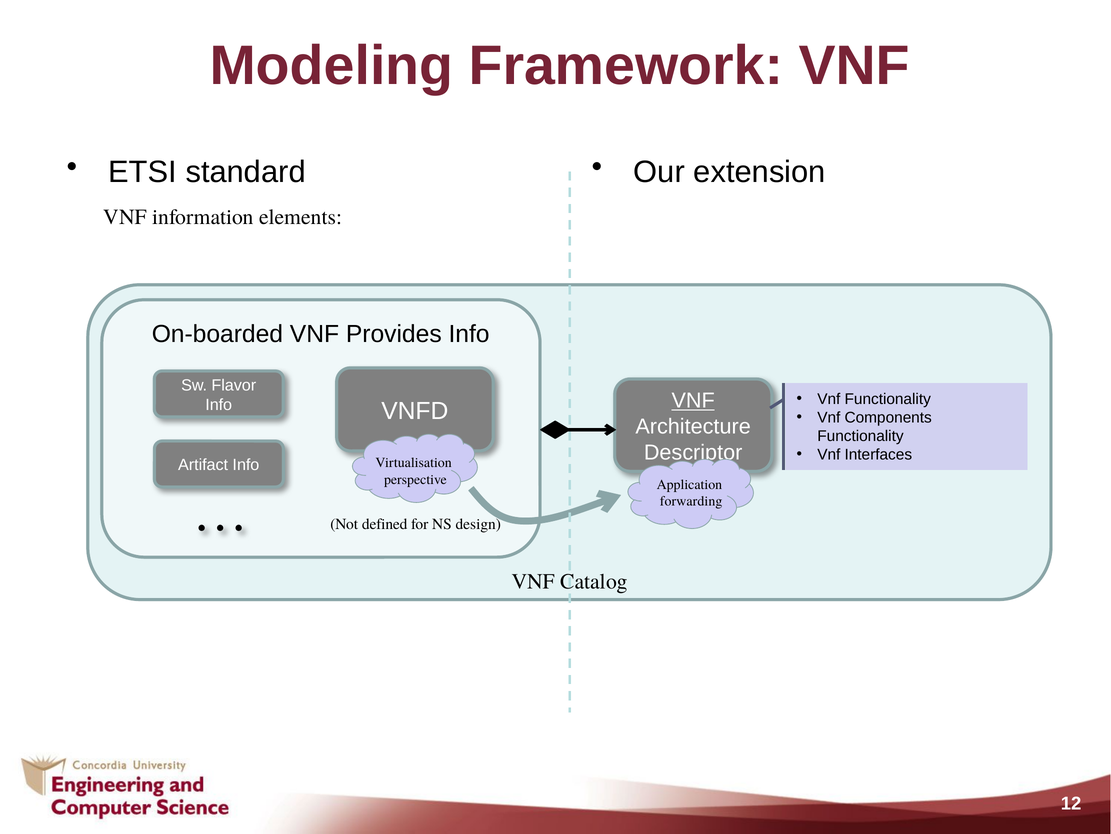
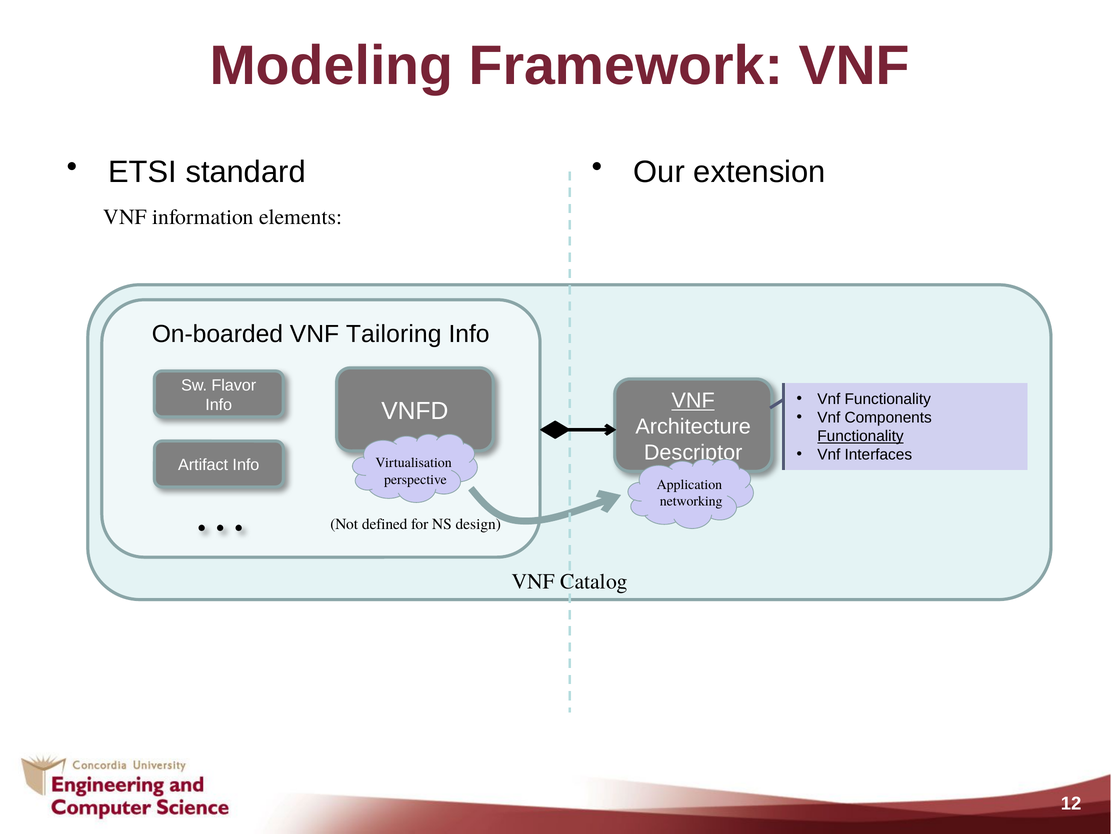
Provides: Provides -> Tailoring (394, 334)
Functionality underline: none -> present (860, 436)
forwarding: forwarding -> networking (691, 501)
